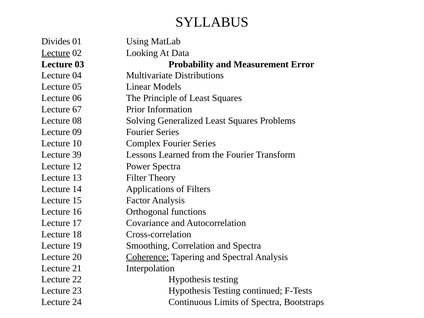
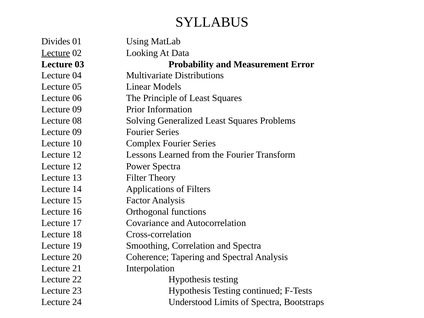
67: 67 -> 09 (77, 109)
39: 39 -> 12 (77, 155)
Coherence underline: present -> none (148, 257)
Continuous: Continuous -> Understood (190, 302)
